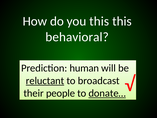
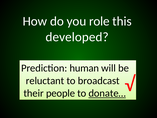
you this: this -> role (99, 21)
behavioral: behavioral -> developed (77, 37)
reluctant underline: present -> none (45, 81)
